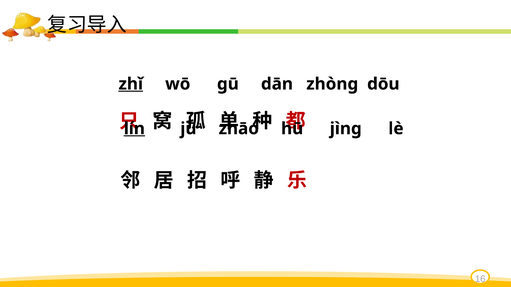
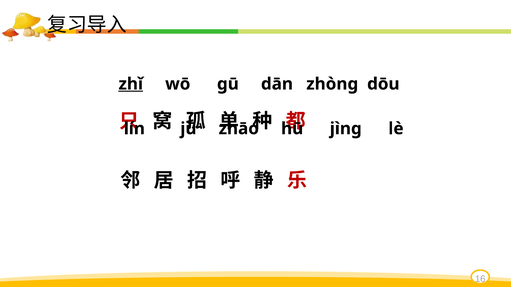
lín underline: present -> none (134, 129)
